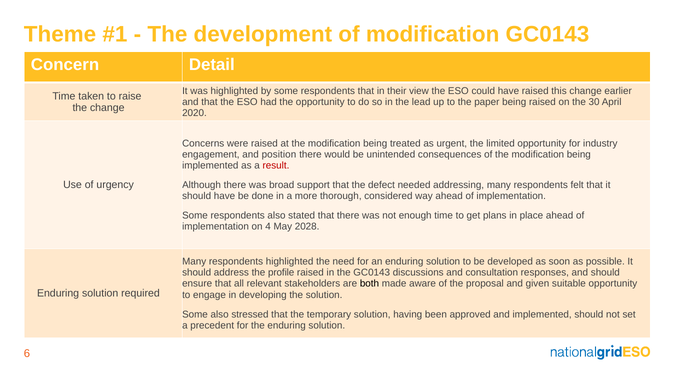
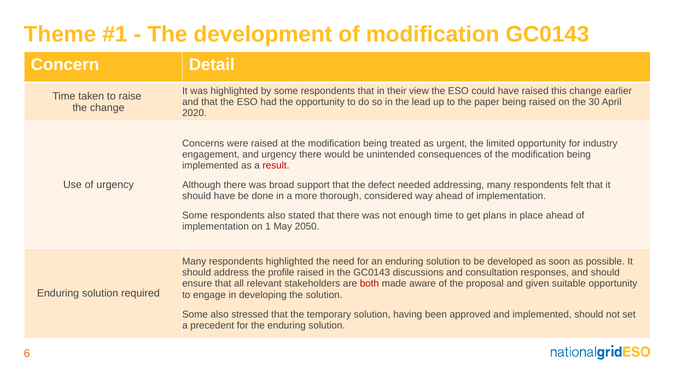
and position: position -> urgency (279, 154)
4: 4 -> 1 (268, 227)
2028: 2028 -> 2050 (307, 227)
both colour: black -> red (369, 284)
